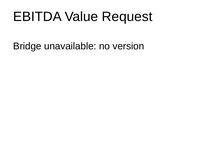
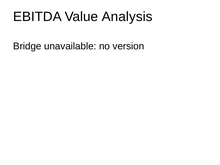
Request: Request -> Analysis (127, 17)
